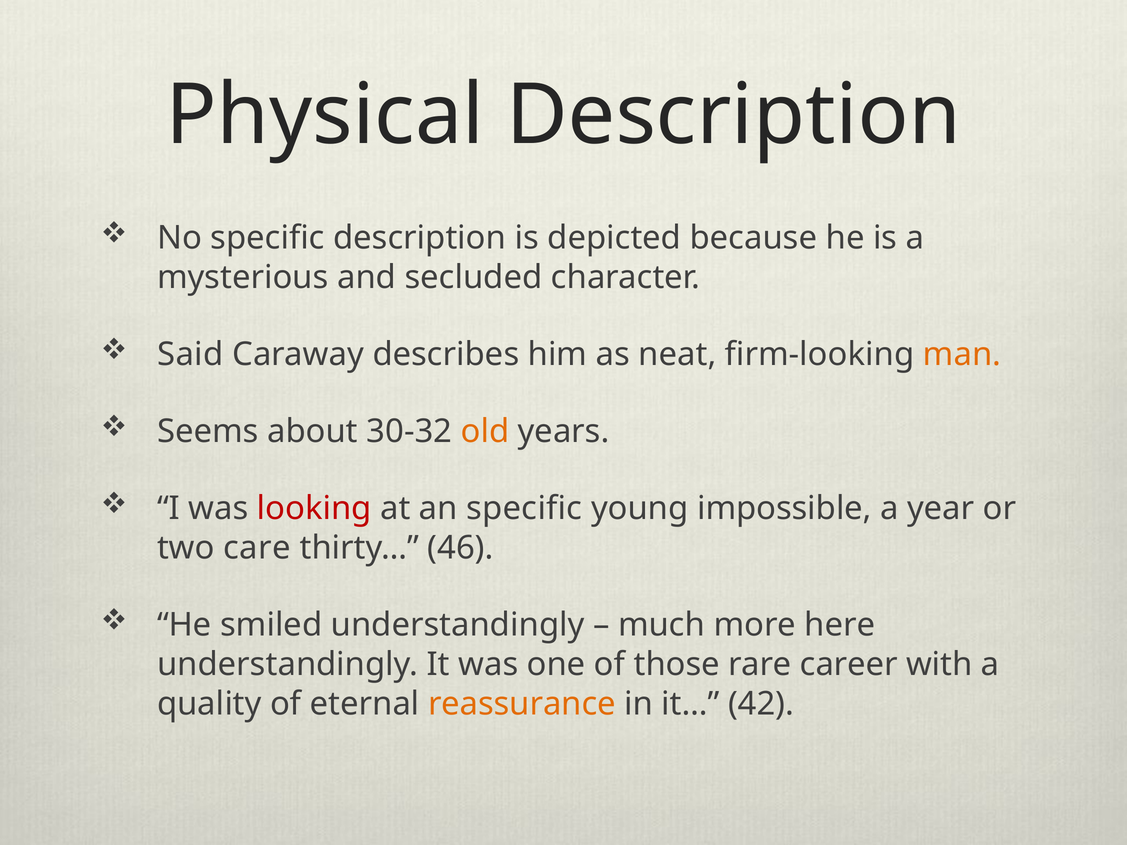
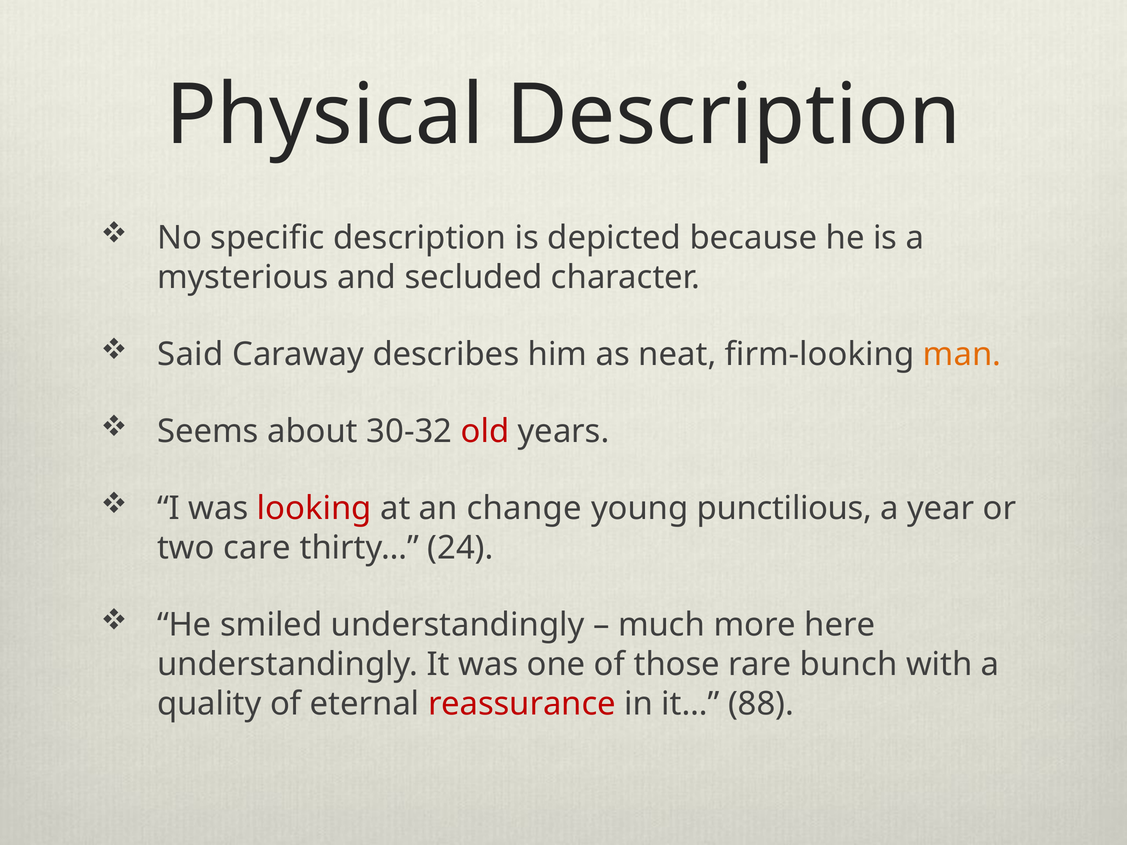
old colour: orange -> red (485, 432)
an specific: specific -> change (524, 509)
impossible: impossible -> punctilious (785, 509)
46: 46 -> 24 (461, 548)
career: career -> bunch (849, 664)
reassurance colour: orange -> red (522, 704)
42: 42 -> 88 (761, 704)
